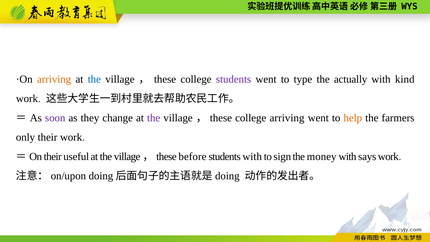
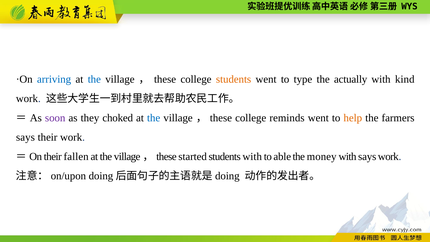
arriving colour: orange -> blue (54, 79)
students colour: purple -> orange (234, 79)
change: change -> choked (118, 118)
the colour: purple -> blue (154, 118)
college arriving: arriving -> reminds (287, 118)
only: only -> says (25, 137)
useful: useful -> fallen (76, 157)
before: before -> started (193, 157)
sign: sign -> able (282, 157)
